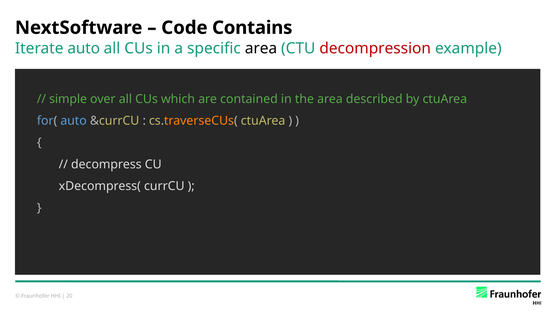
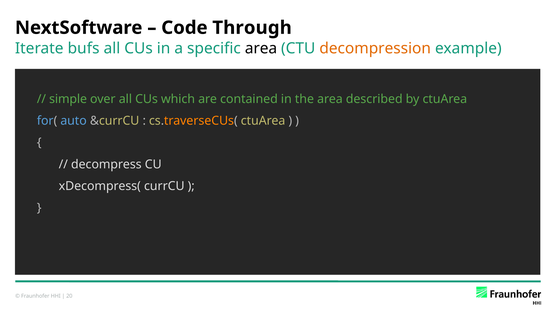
Contains: Contains -> Through (252, 28)
Iterate auto: auto -> bufs (84, 49)
decompression colour: red -> orange (375, 49)
